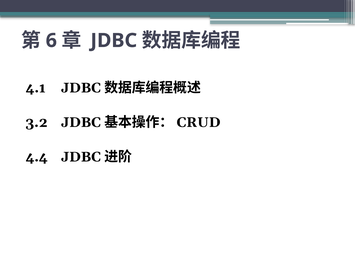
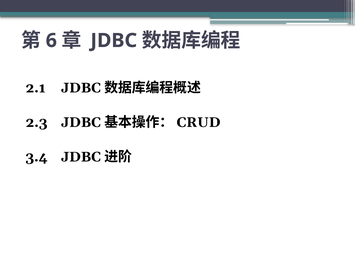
4.1: 4.1 -> 2.1 (36, 88)
3.2: 3.2 -> 2.3 (37, 122)
4.4: 4.4 -> 3.4 (37, 157)
